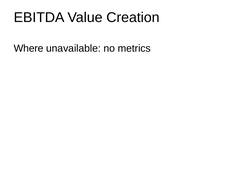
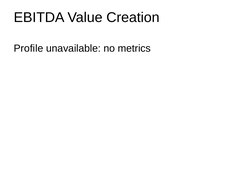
Where: Where -> Profile (28, 48)
